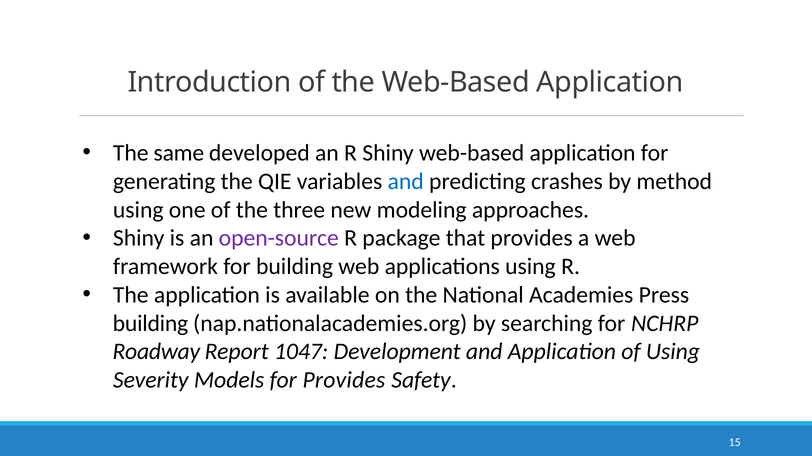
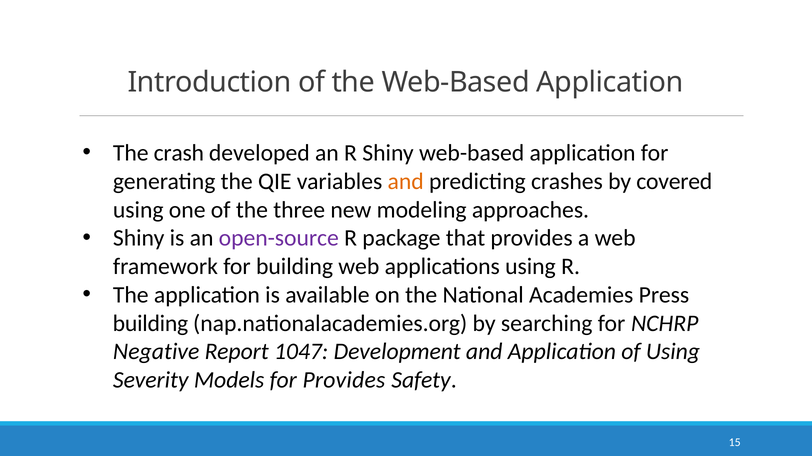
same: same -> crash (179, 153)
and colour: blue -> orange (406, 182)
method: method -> covered (674, 182)
Roadway: Roadway -> Negative (156, 352)
